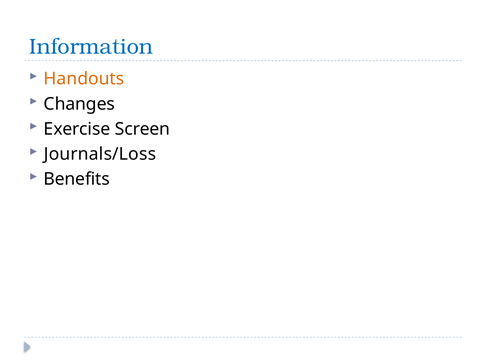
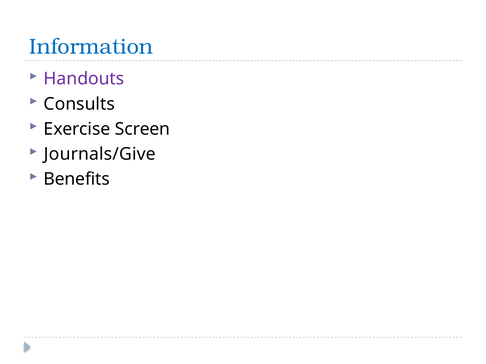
Handouts colour: orange -> purple (84, 79)
Changes: Changes -> Consults (79, 104)
Journals/Loss: Journals/Loss -> Journals/Give (100, 154)
